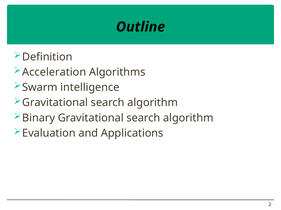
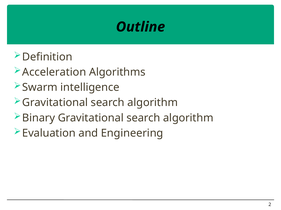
Applications: Applications -> Engineering (132, 134)
